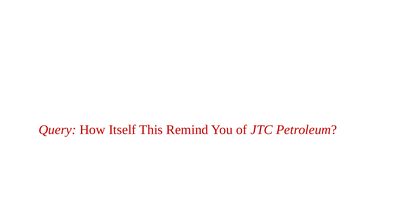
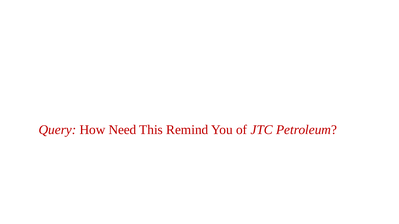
Itself: Itself -> Need (123, 130)
